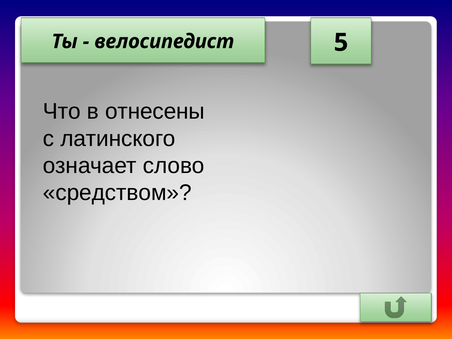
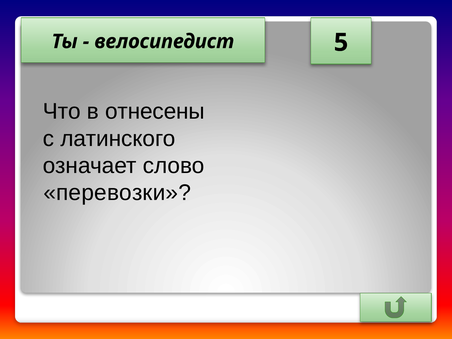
средством: средством -> перевозки (117, 193)
